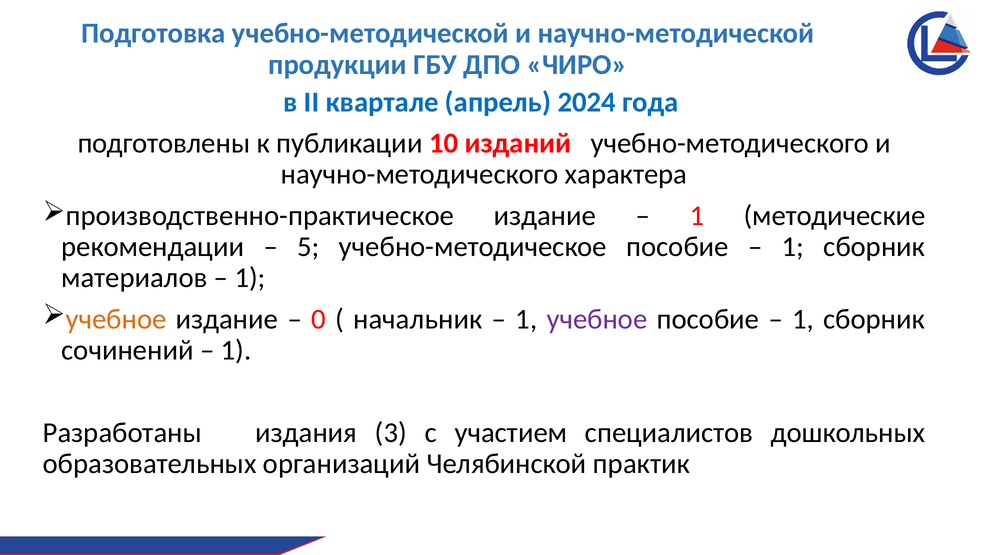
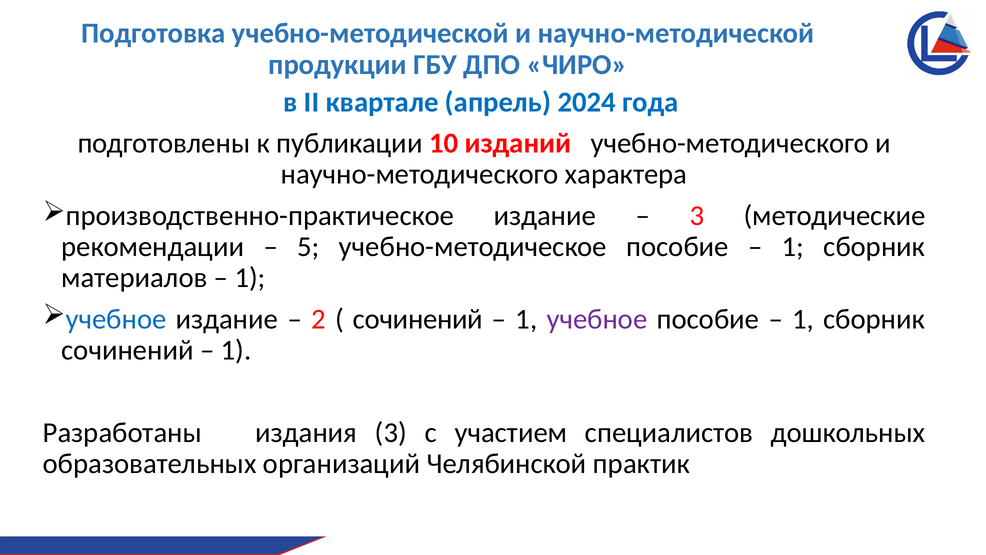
1: 1 -> 3 (697, 216)
учебное colour: orange -> blue (116, 319)
0: 0 -> 2 (319, 319)
начальник: начальник -> сочинений (418, 319)
